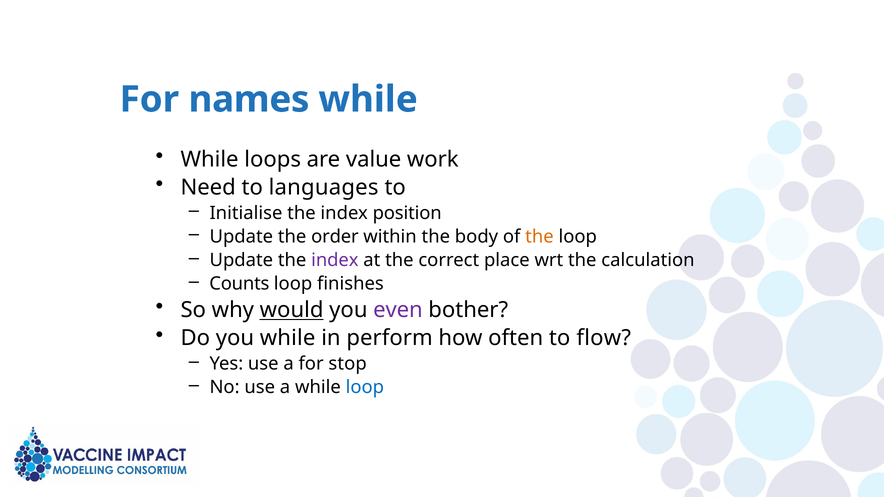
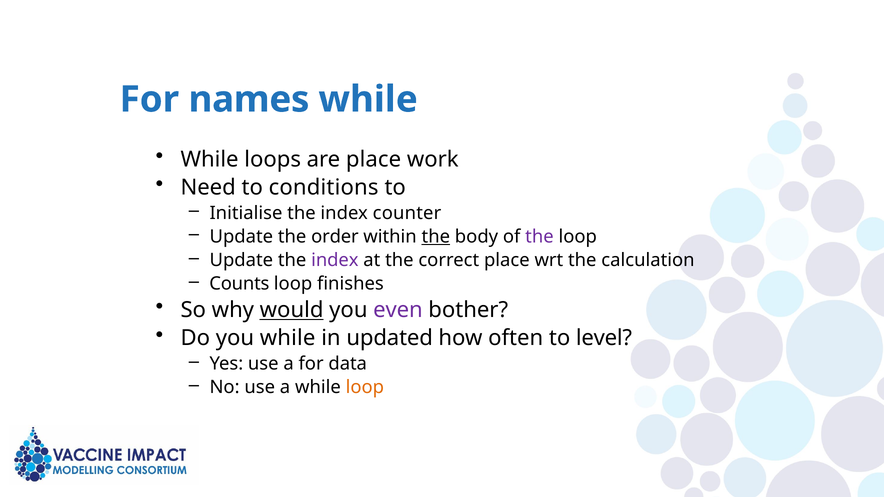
are value: value -> place (374, 159)
languages: languages -> conditions (324, 188)
position: position -> counter (407, 213)
the underline: none -> present (436, 237)
the colour: orange -> purple (539, 237)
perform: perform -> updated (390, 338)
flow: flow -> level (604, 338)
stop: stop -> data (348, 364)
loop colour: blue -> orange (365, 388)
